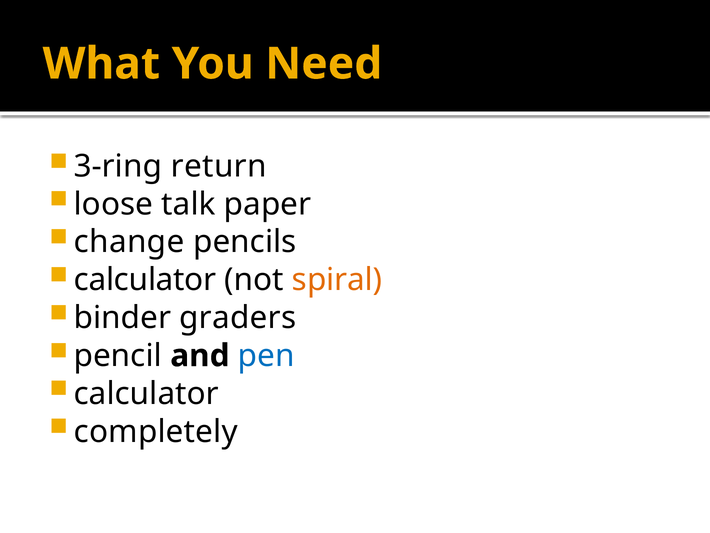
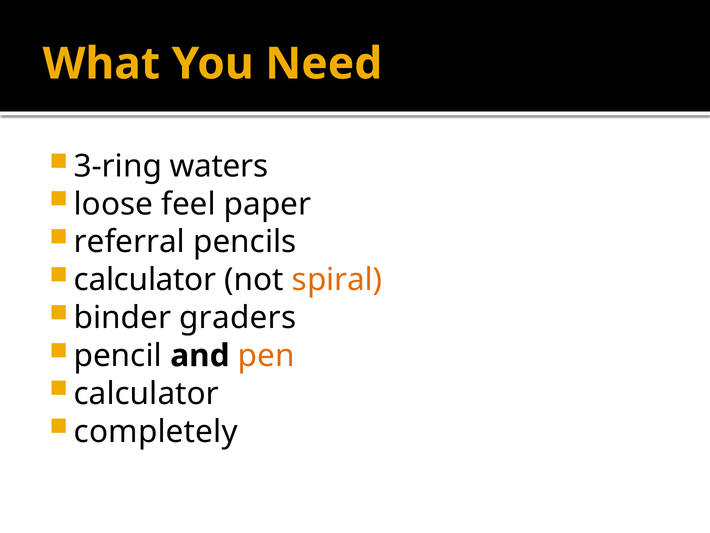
return: return -> waters (219, 166)
talk: talk -> feel (188, 204)
change: change -> referral (129, 242)
pen colour: blue -> orange (266, 355)
